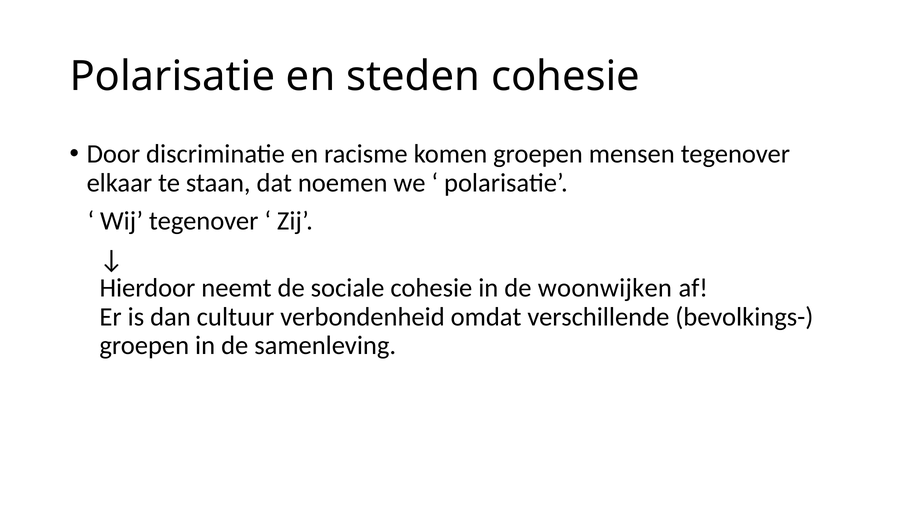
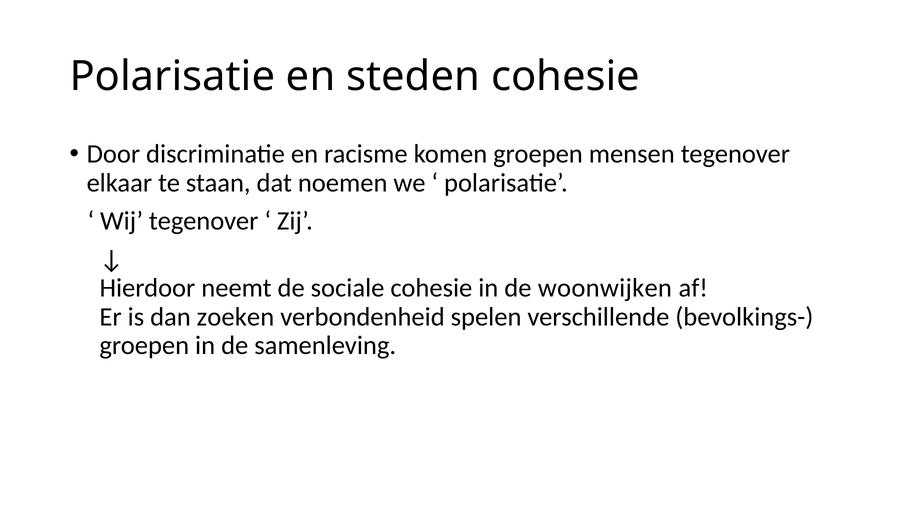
cultuur: cultuur -> zoeken (235, 317)
omdat: omdat -> spelen (486, 317)
